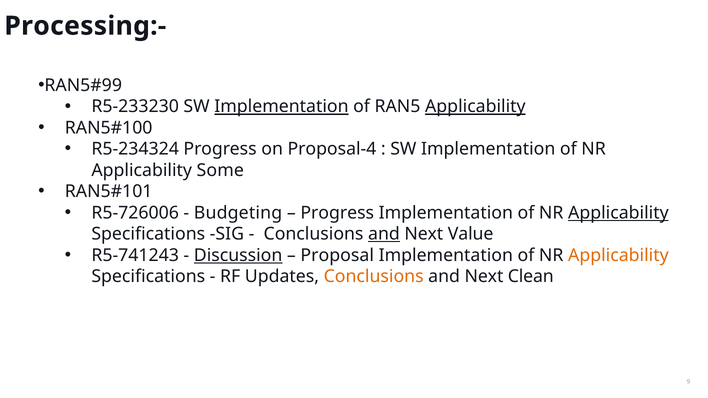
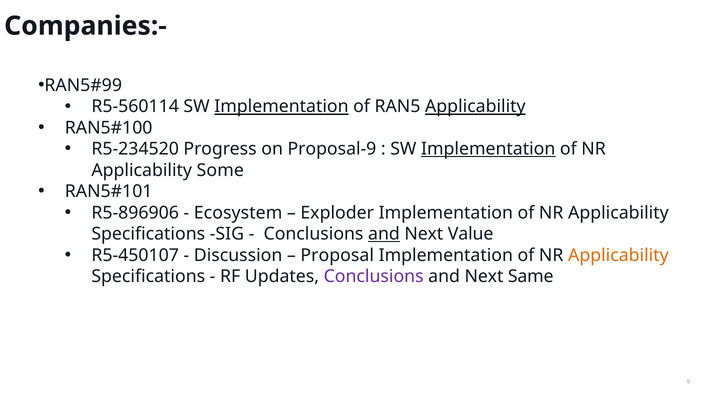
Processing:-: Processing:- -> Companies:- (85, 26)
R5-233230: R5-233230 -> R5-560114 (135, 107)
R5-234324: R5-234324 -> R5-234520 (135, 149)
Proposal-4: Proposal-4 -> Proposal-9 (332, 149)
Implementation underline: none -> present (488, 149)
R5-726006: R5-726006 -> R5-896906 (135, 213)
Budgeting: Budgeting -> Ecosystem (238, 213)
Progress: Progress -> Exploder (337, 213)
Applicability underline: present -> none (618, 213)
R5-741243: R5-741243 -> R5-450107 (135, 255)
Discussion underline: present -> none (238, 255)
Conclusions colour: orange -> purple (374, 277)
Clean: Clean -> Same (531, 277)
